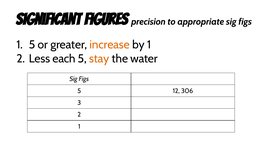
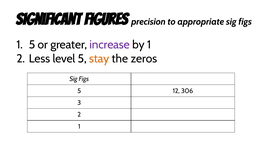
increase colour: orange -> purple (110, 45)
each: each -> level (64, 59)
water: water -> zeros (144, 59)
